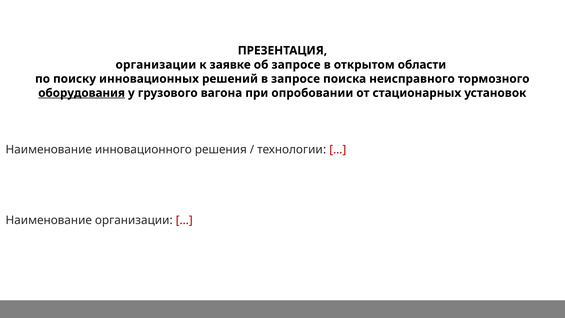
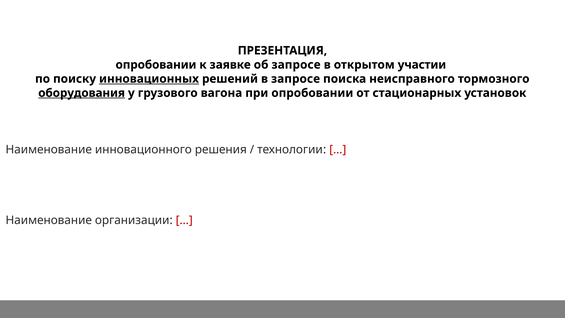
организации: организации -> опробовании (156, 65)
области: области -> участии (422, 65)
инновационных underline: none -> present (149, 79)
